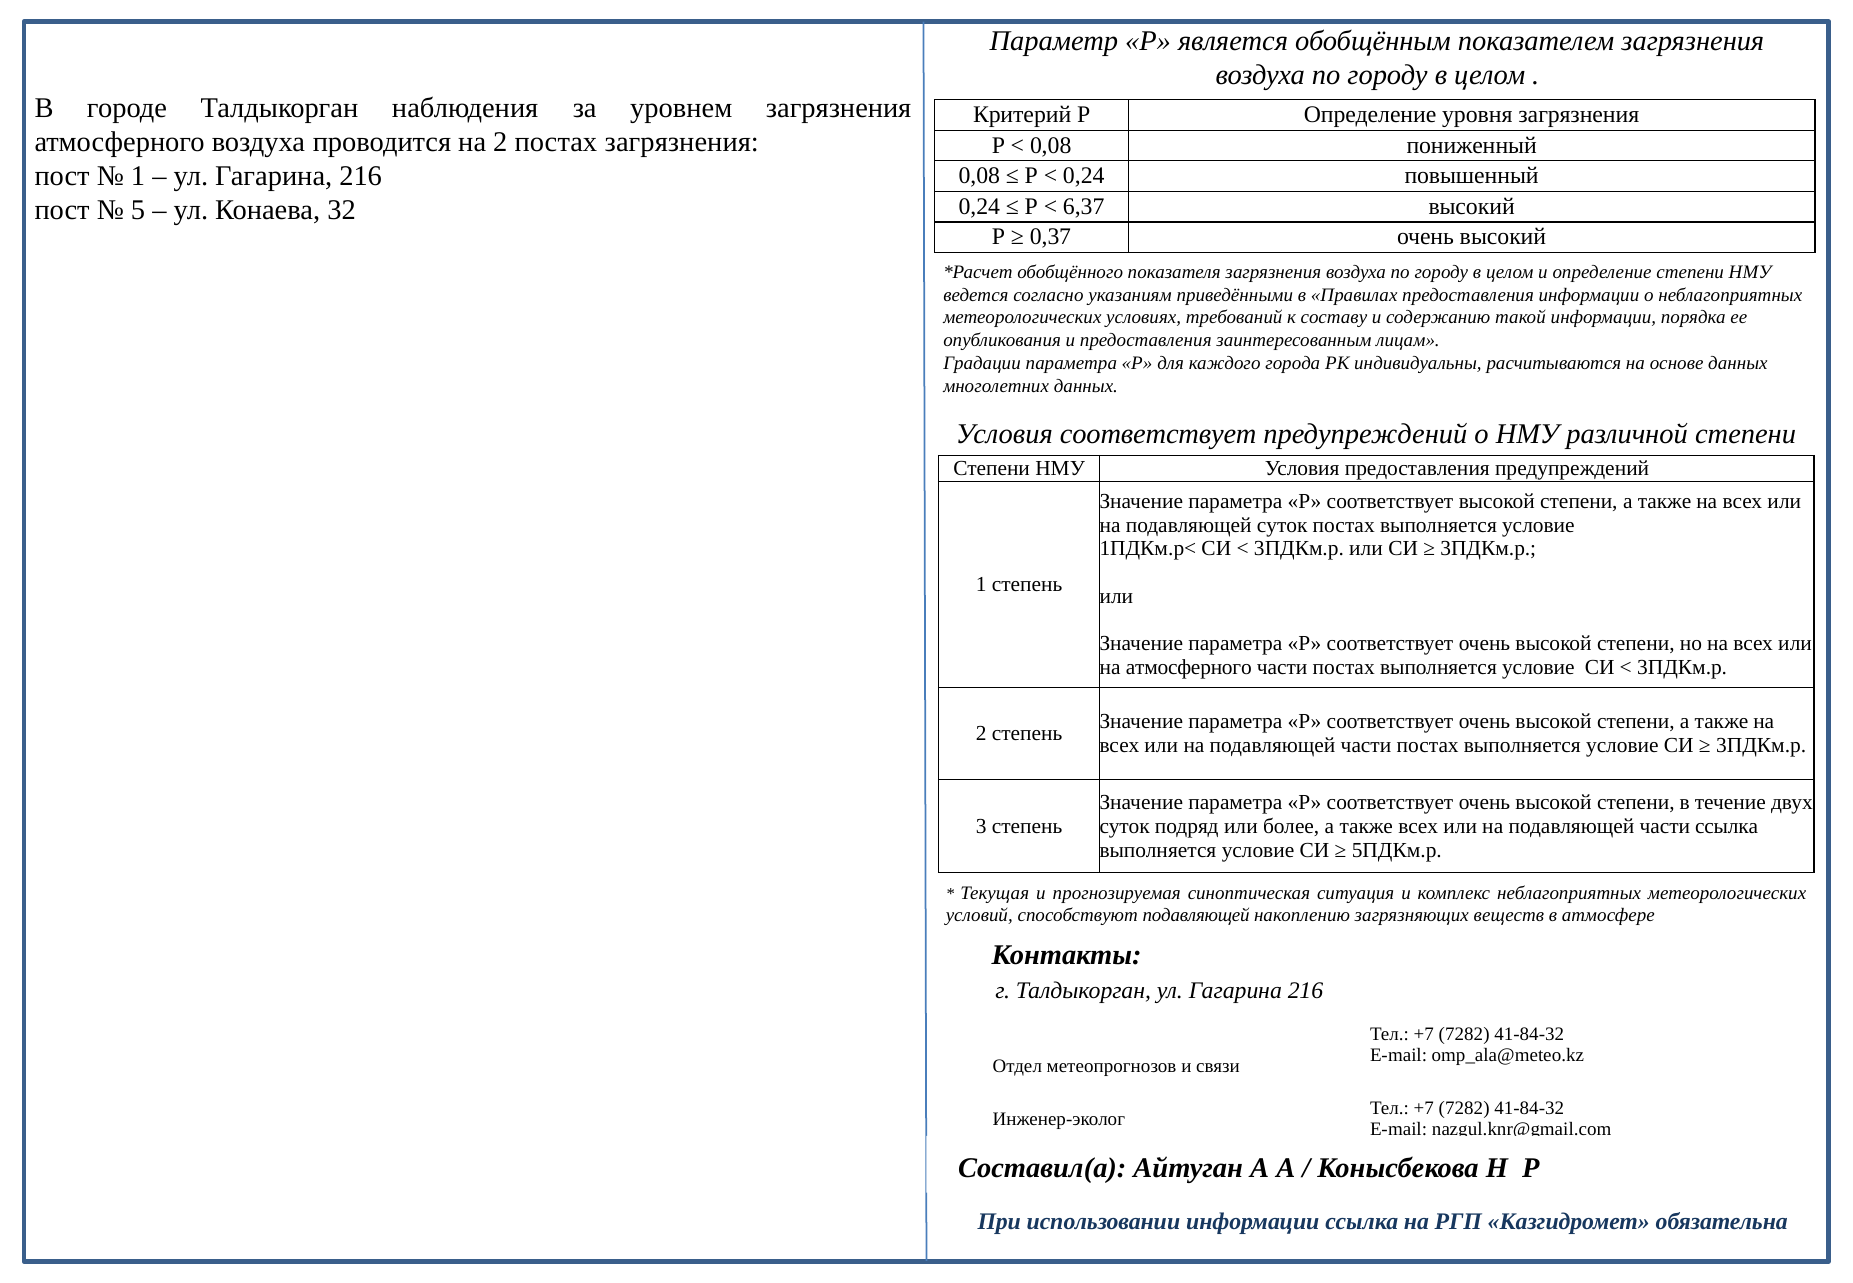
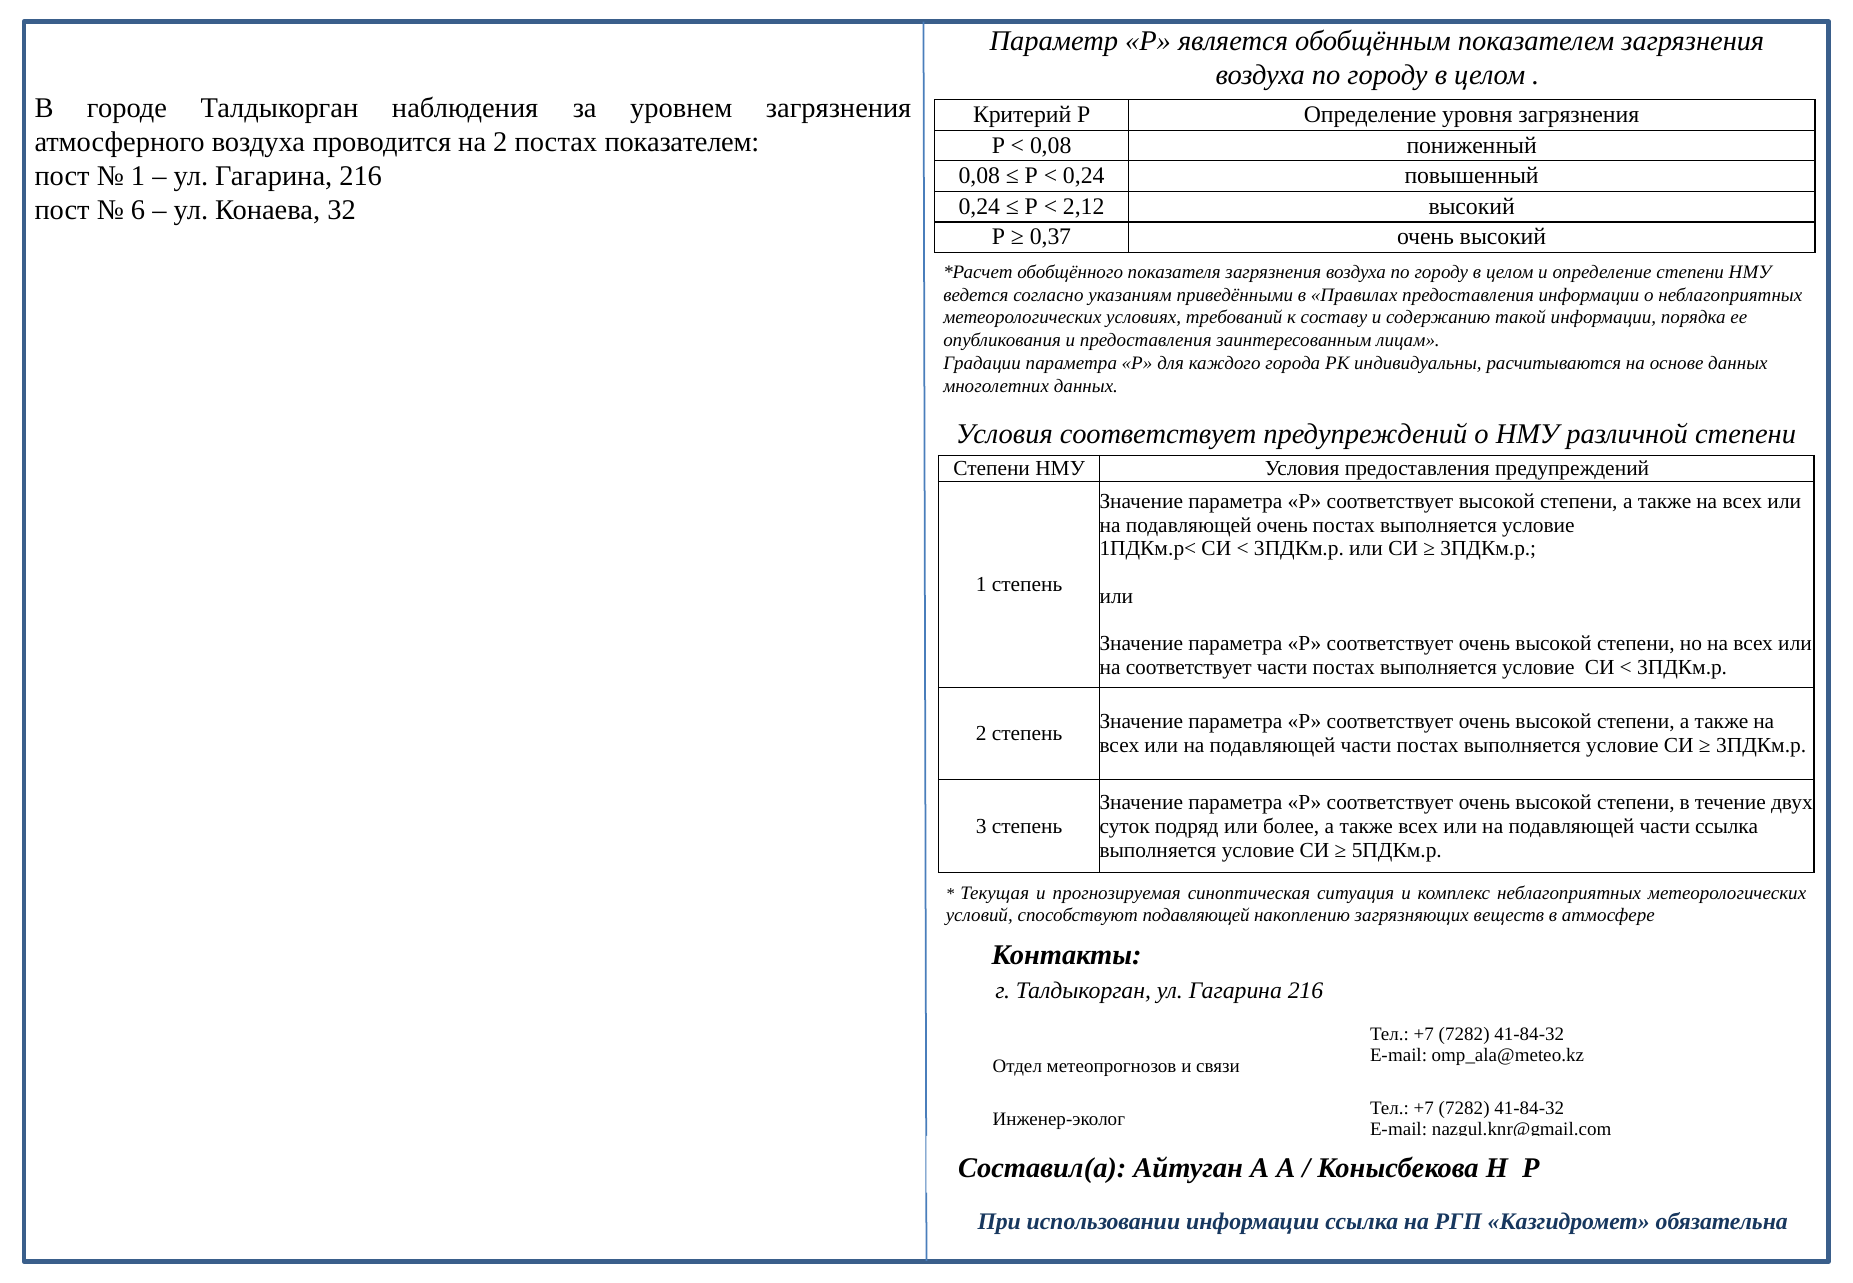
постах загрязнения: загрязнения -> показателем (682, 142)
6,37: 6,37 -> 2,12 (1084, 206)
5: 5 -> 6 (138, 210)
подавляющей суток: суток -> очень (1282, 525)
на атмосферного: атмосферного -> соответствует (1189, 667)
